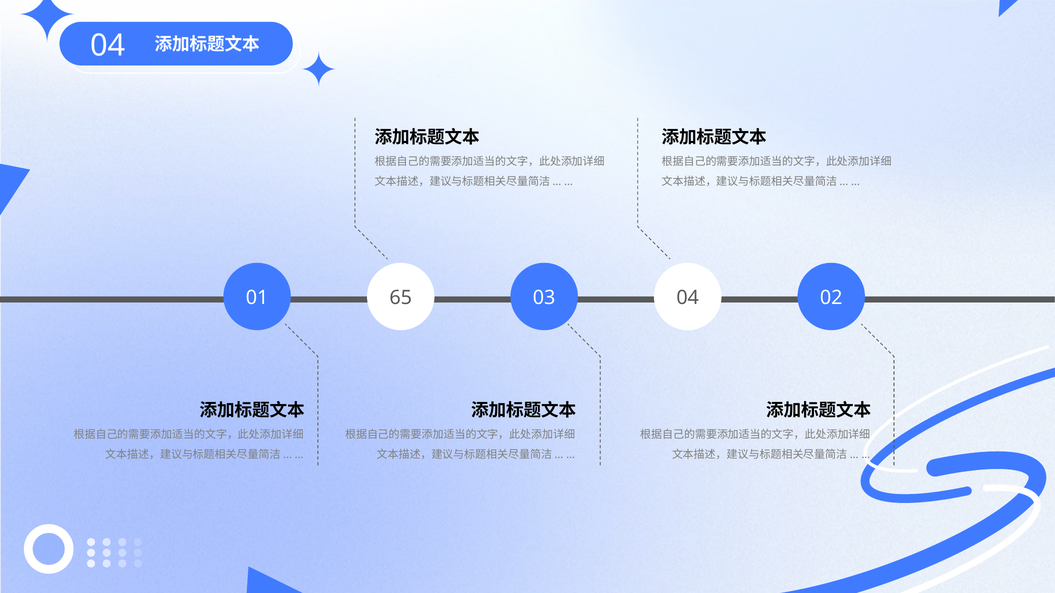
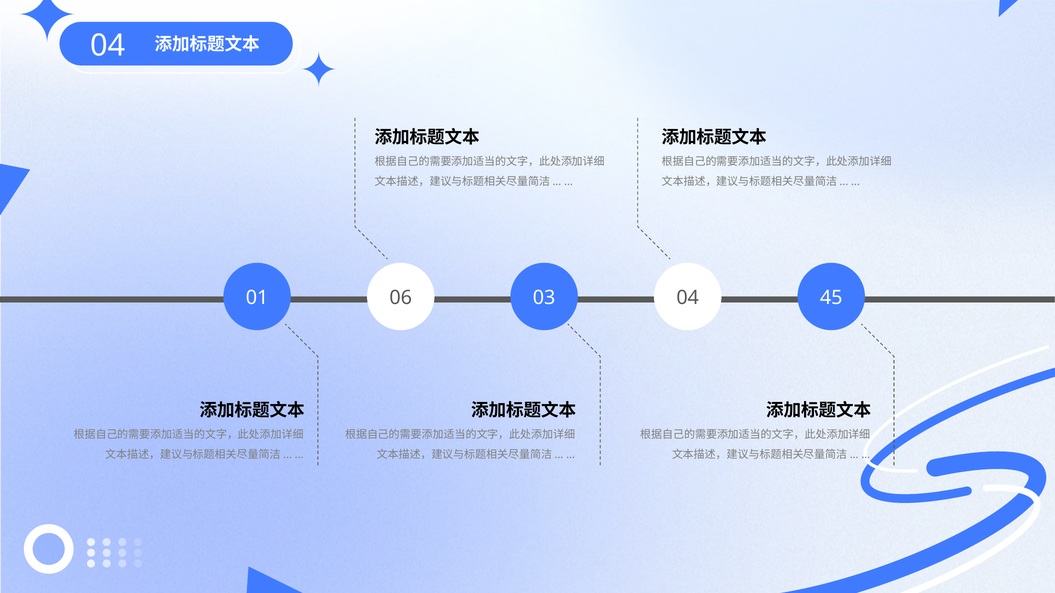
65: 65 -> 06 (401, 298)
02: 02 -> 45 (831, 298)
